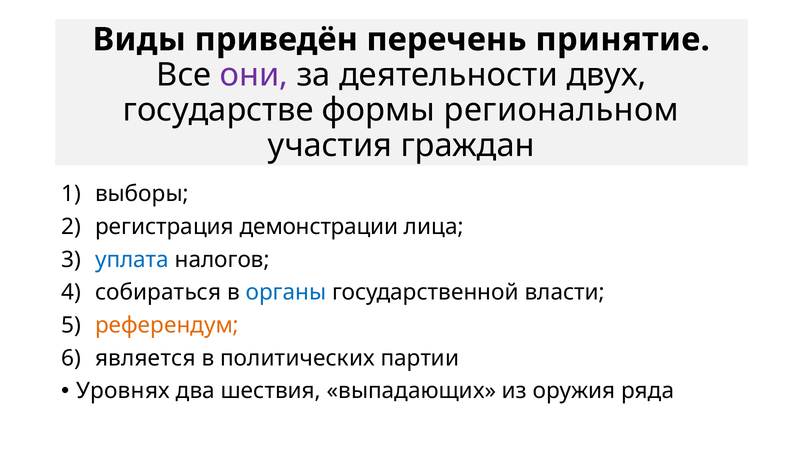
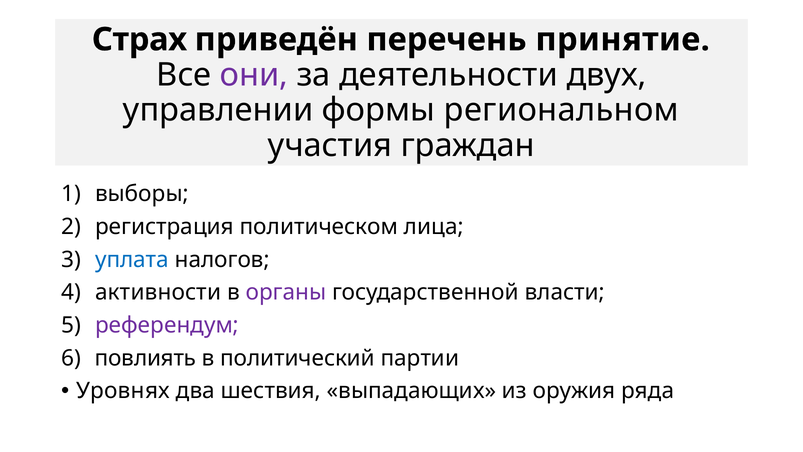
Виды: Виды -> Страх (139, 40)
государстве: государстве -> управлении (218, 110)
демонстрации: демонстрации -> политическом (319, 227)
собираться: собираться -> активности (158, 292)
органы colour: blue -> purple (286, 292)
референдум colour: orange -> purple (167, 325)
является: является -> повлиять (146, 358)
политических: политических -> политический (298, 358)
